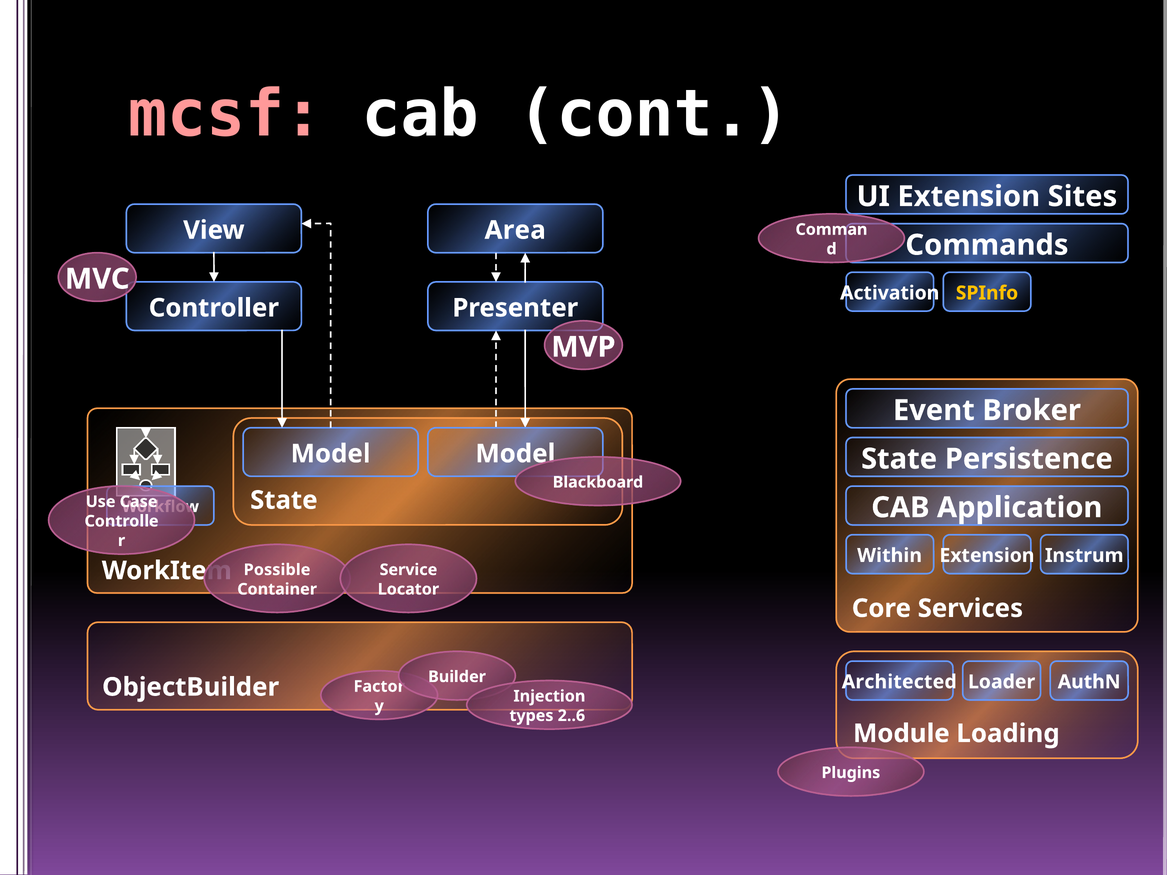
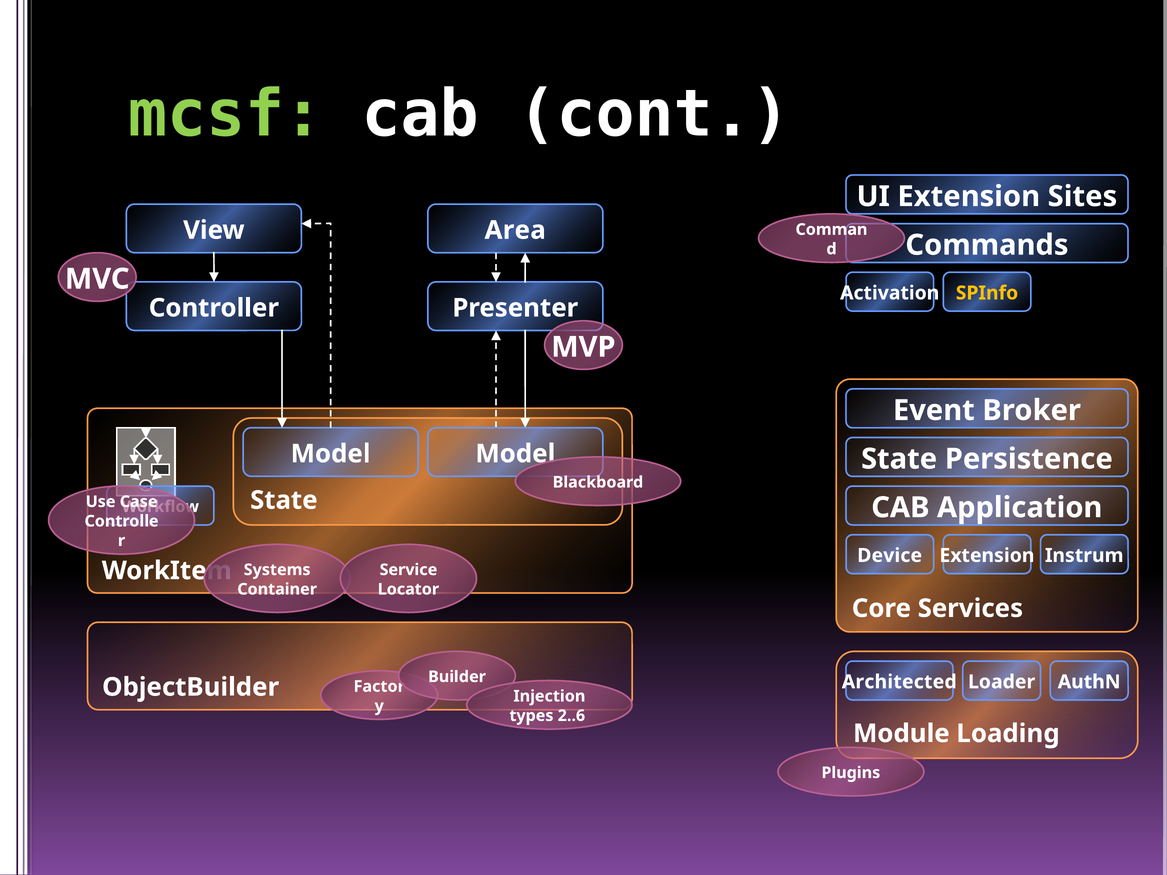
mcsf colour: pink -> light green (226, 115)
Within: Within -> Device (890, 556)
Possible: Possible -> Systems (277, 570)
